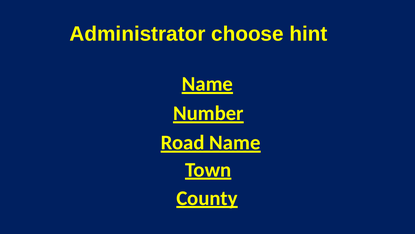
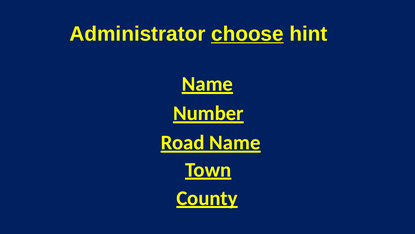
choose underline: none -> present (247, 34)
